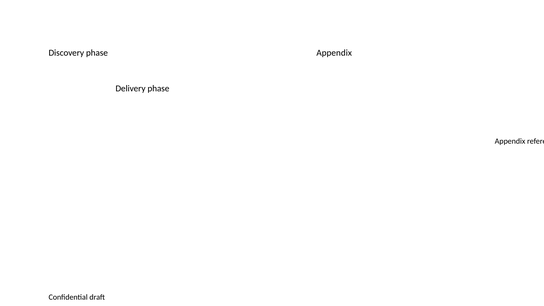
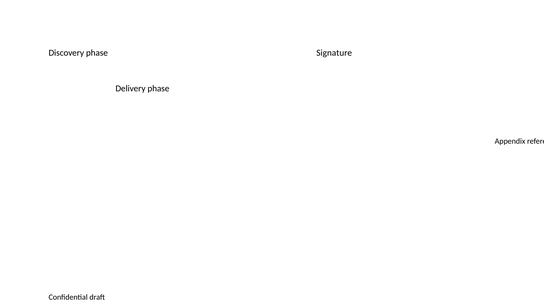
Appendix: Appendix -> Signature (334, 53)
